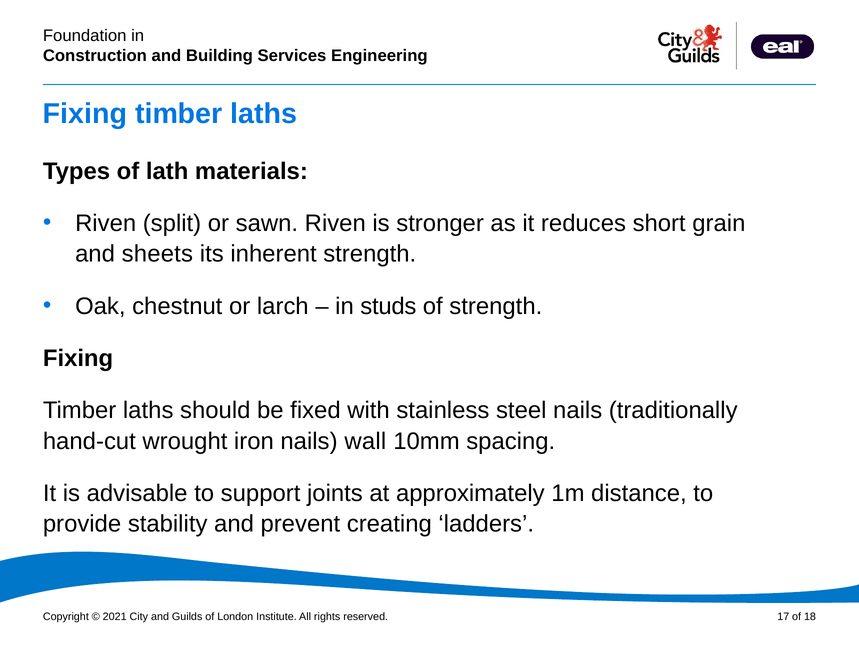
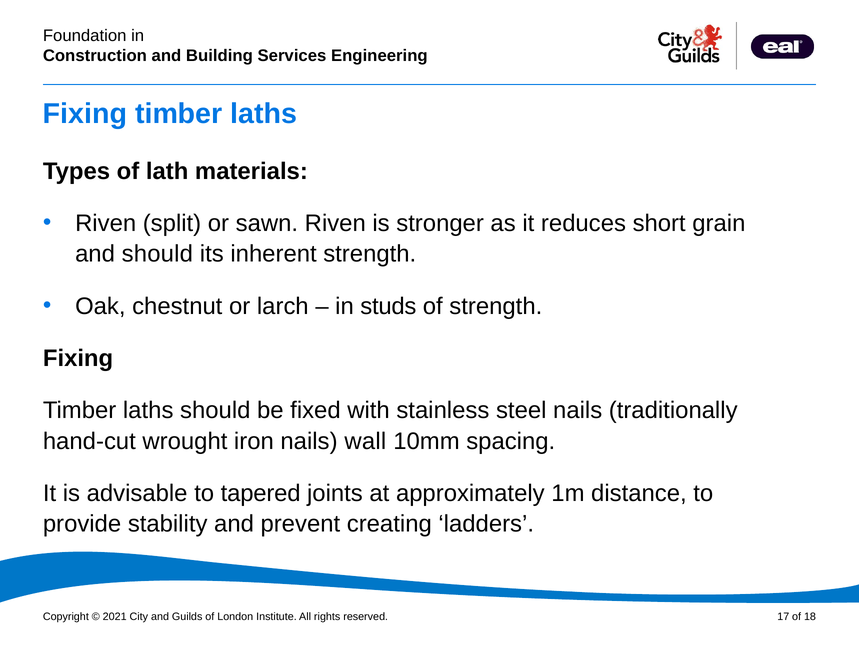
and sheets: sheets -> should (157, 254)
support: support -> tapered (261, 493)
